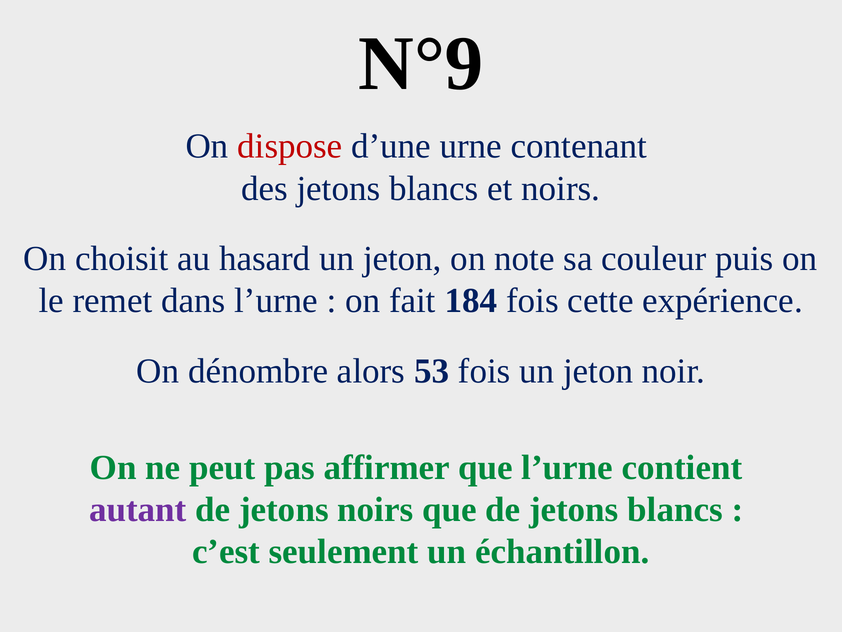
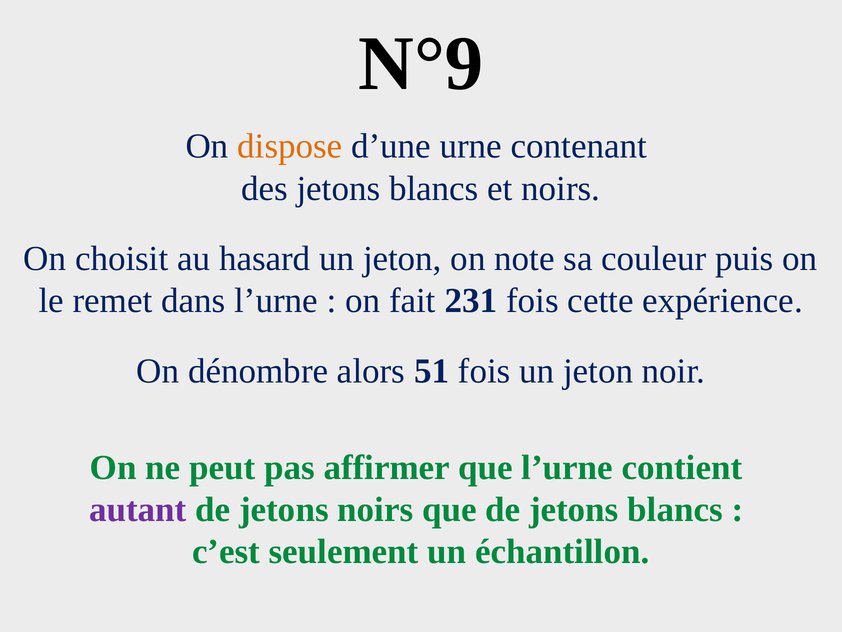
dispose colour: red -> orange (290, 146)
184: 184 -> 231 (471, 301)
53: 53 -> 51 (432, 371)
